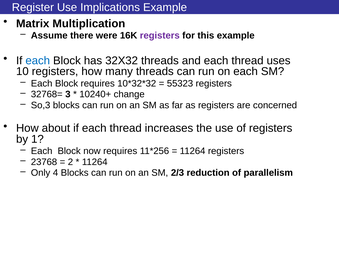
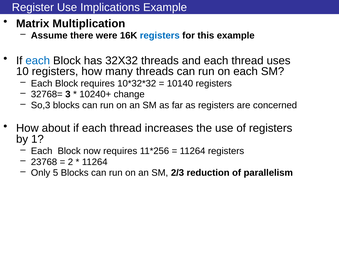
registers colour: purple -> blue (160, 36)
55323: 55323 -> 10140 (180, 83)
4: 4 -> 5 (56, 173)
